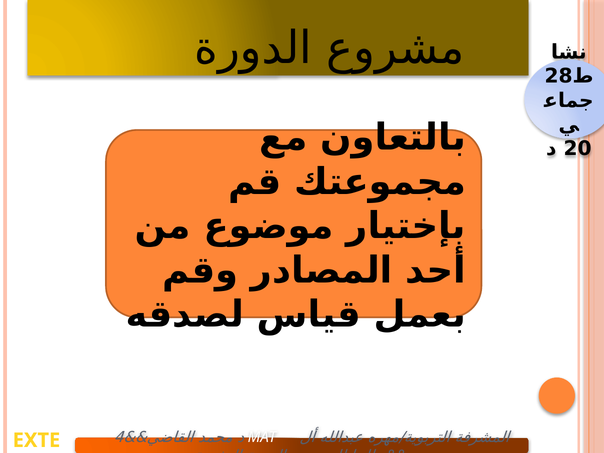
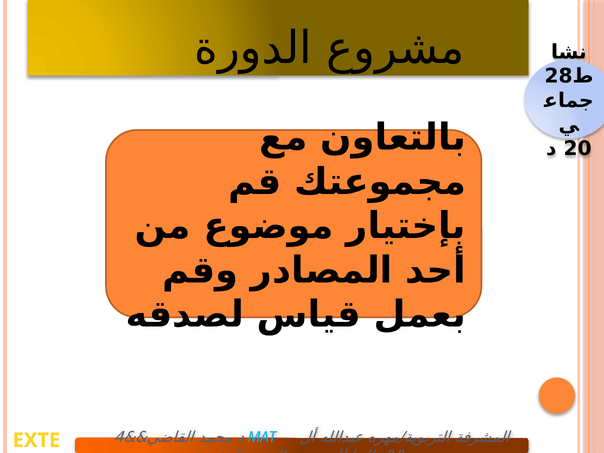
MAT colour: white -> light blue (262, 437)
